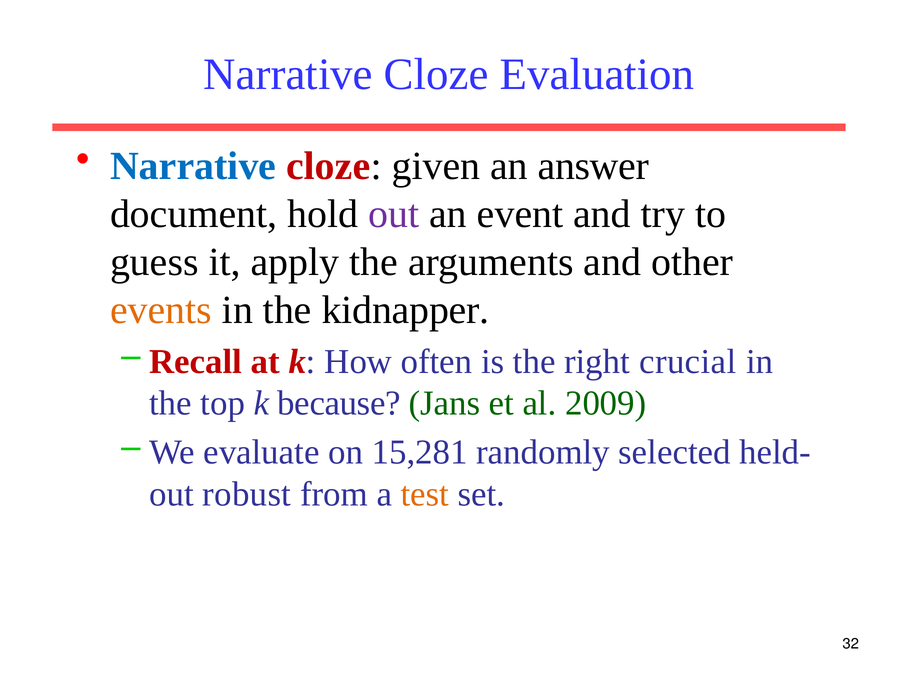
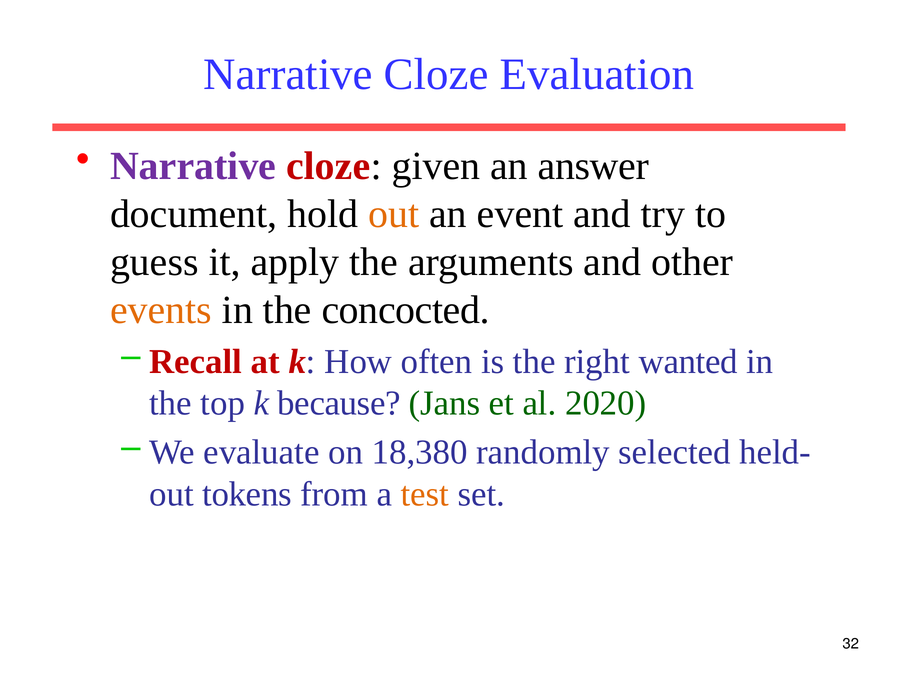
Narrative colour: blue -> purple (193, 166)
out colour: purple -> orange (394, 214)
kidnapper: kidnapper -> concocted (406, 310)
crucial: crucial -> wanted (688, 361)
2009: 2009 -> 2020 (606, 403)
15,281: 15,281 -> 18,380 (420, 452)
robust: robust -> tokens (247, 494)
